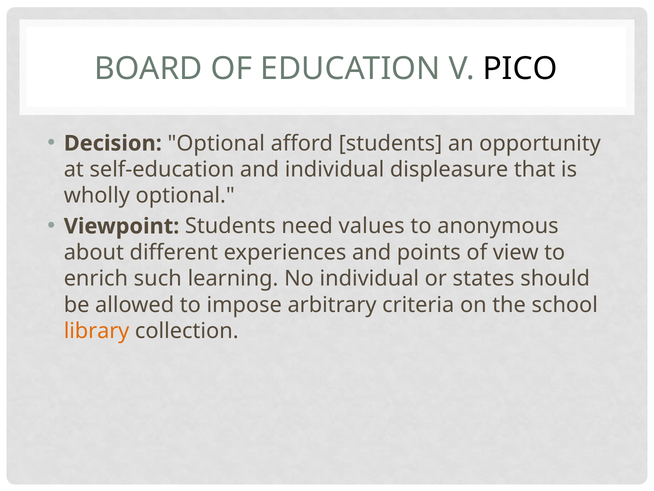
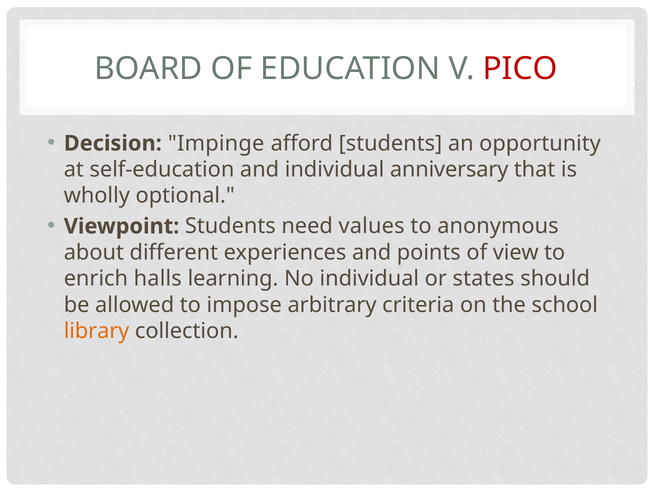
PICO colour: black -> red (520, 69)
Decision Optional: Optional -> Impinge (216, 143)
displeasure: displeasure -> anniversary (449, 169)
such: such -> halls (158, 278)
